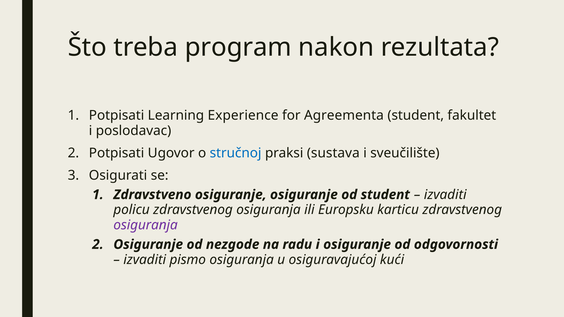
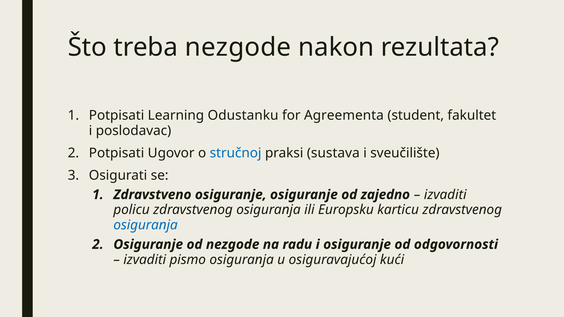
treba program: program -> nezgode (238, 47)
Experience: Experience -> Odustanku (243, 116)
od student: student -> zajedno (385, 195)
osiguranja colour: purple -> blue (146, 225)
